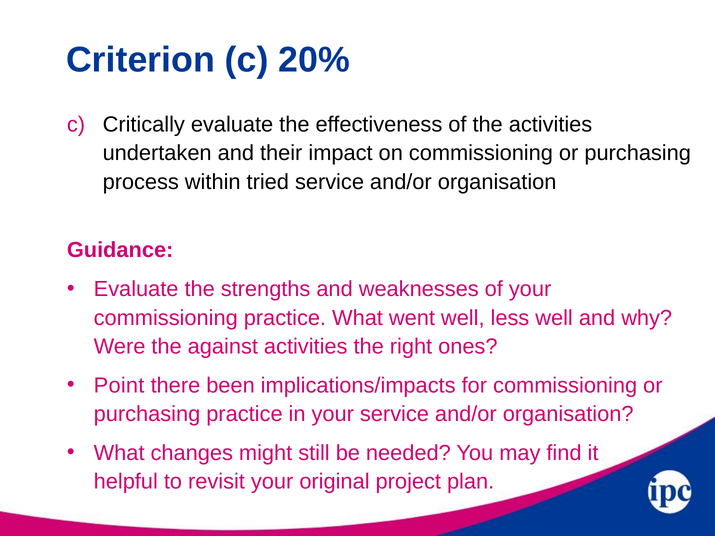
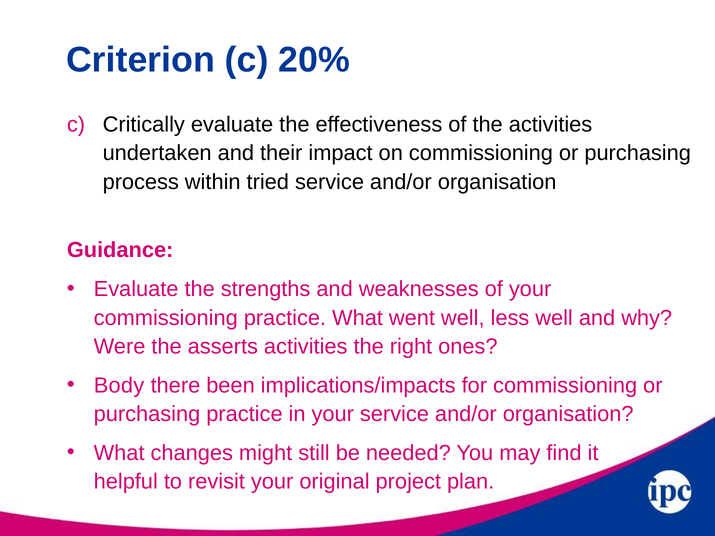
against: against -> asserts (223, 347)
Point: Point -> Body (119, 386)
